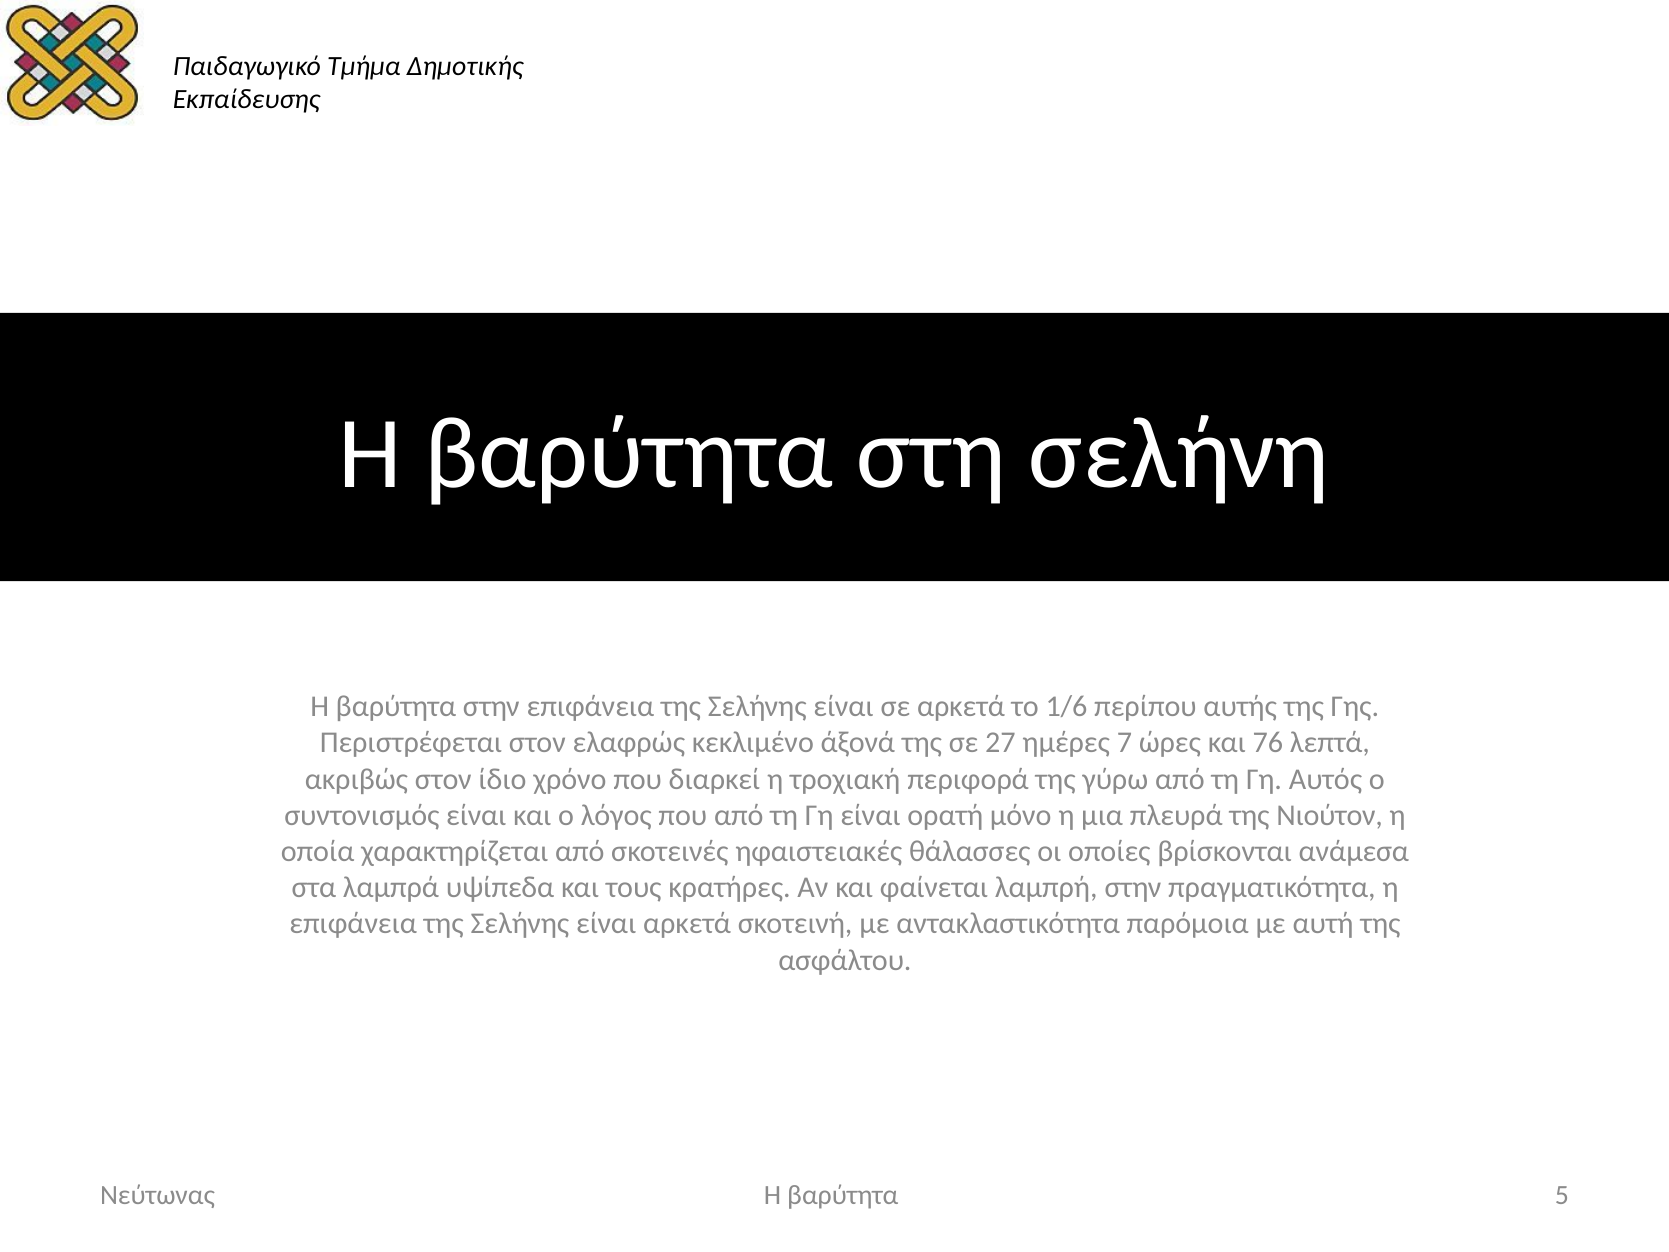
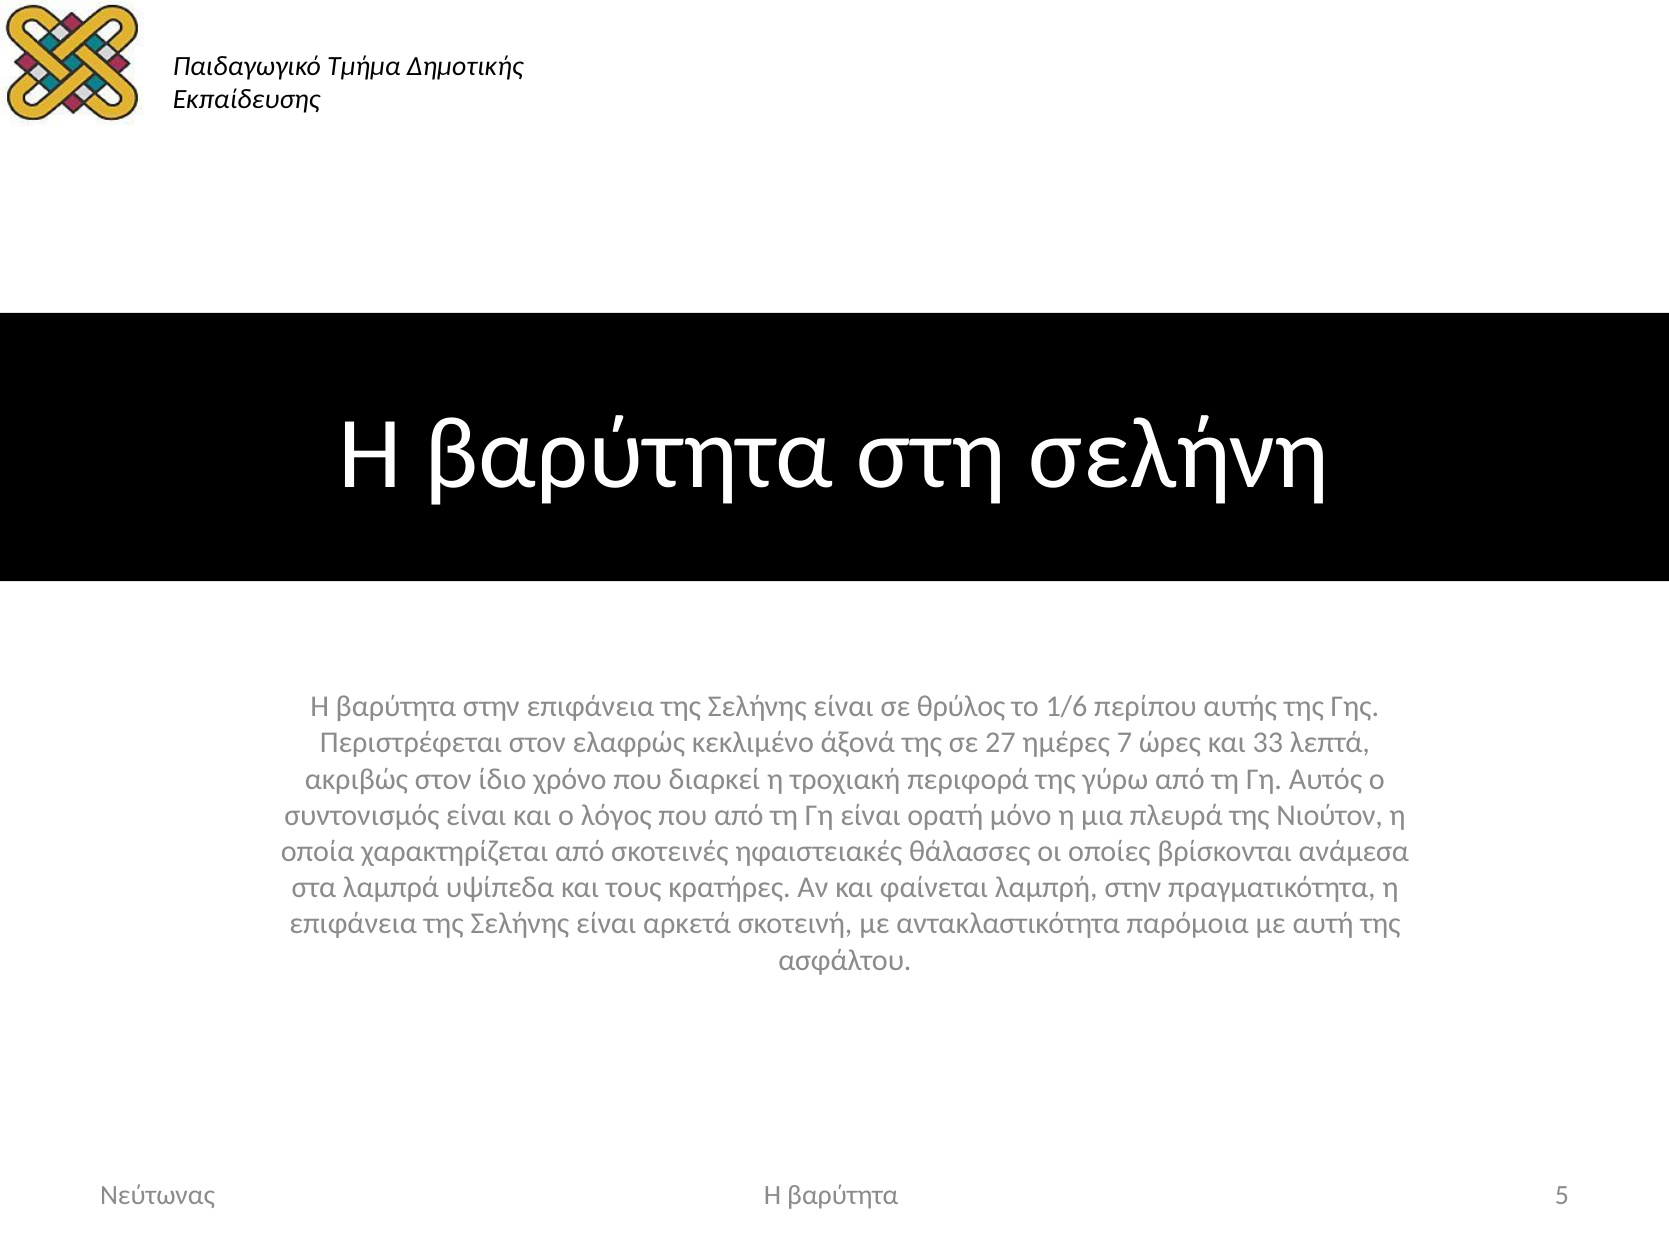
σε αρκετά: αρκετά -> θρύλος (961, 707)
76: 76 -> 33 (1268, 743)
